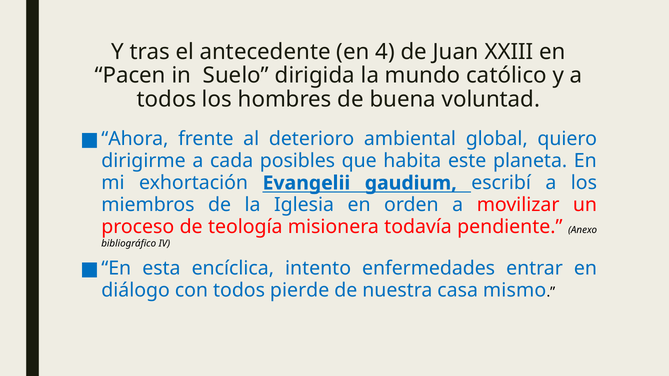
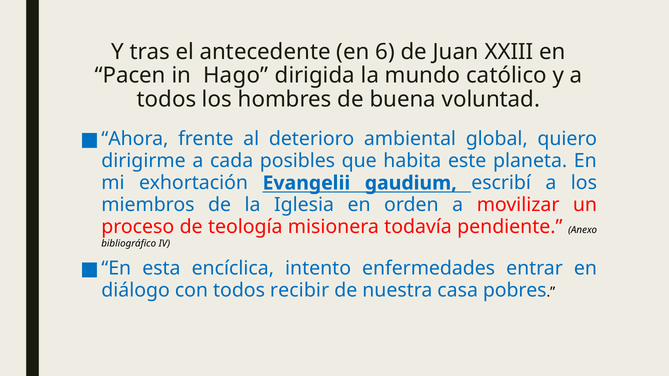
4: 4 -> 6 (385, 52)
Suelo: Suelo -> Hago (236, 76)
pierde: pierde -> recibir (300, 291)
mismo: mismo -> pobres (515, 291)
